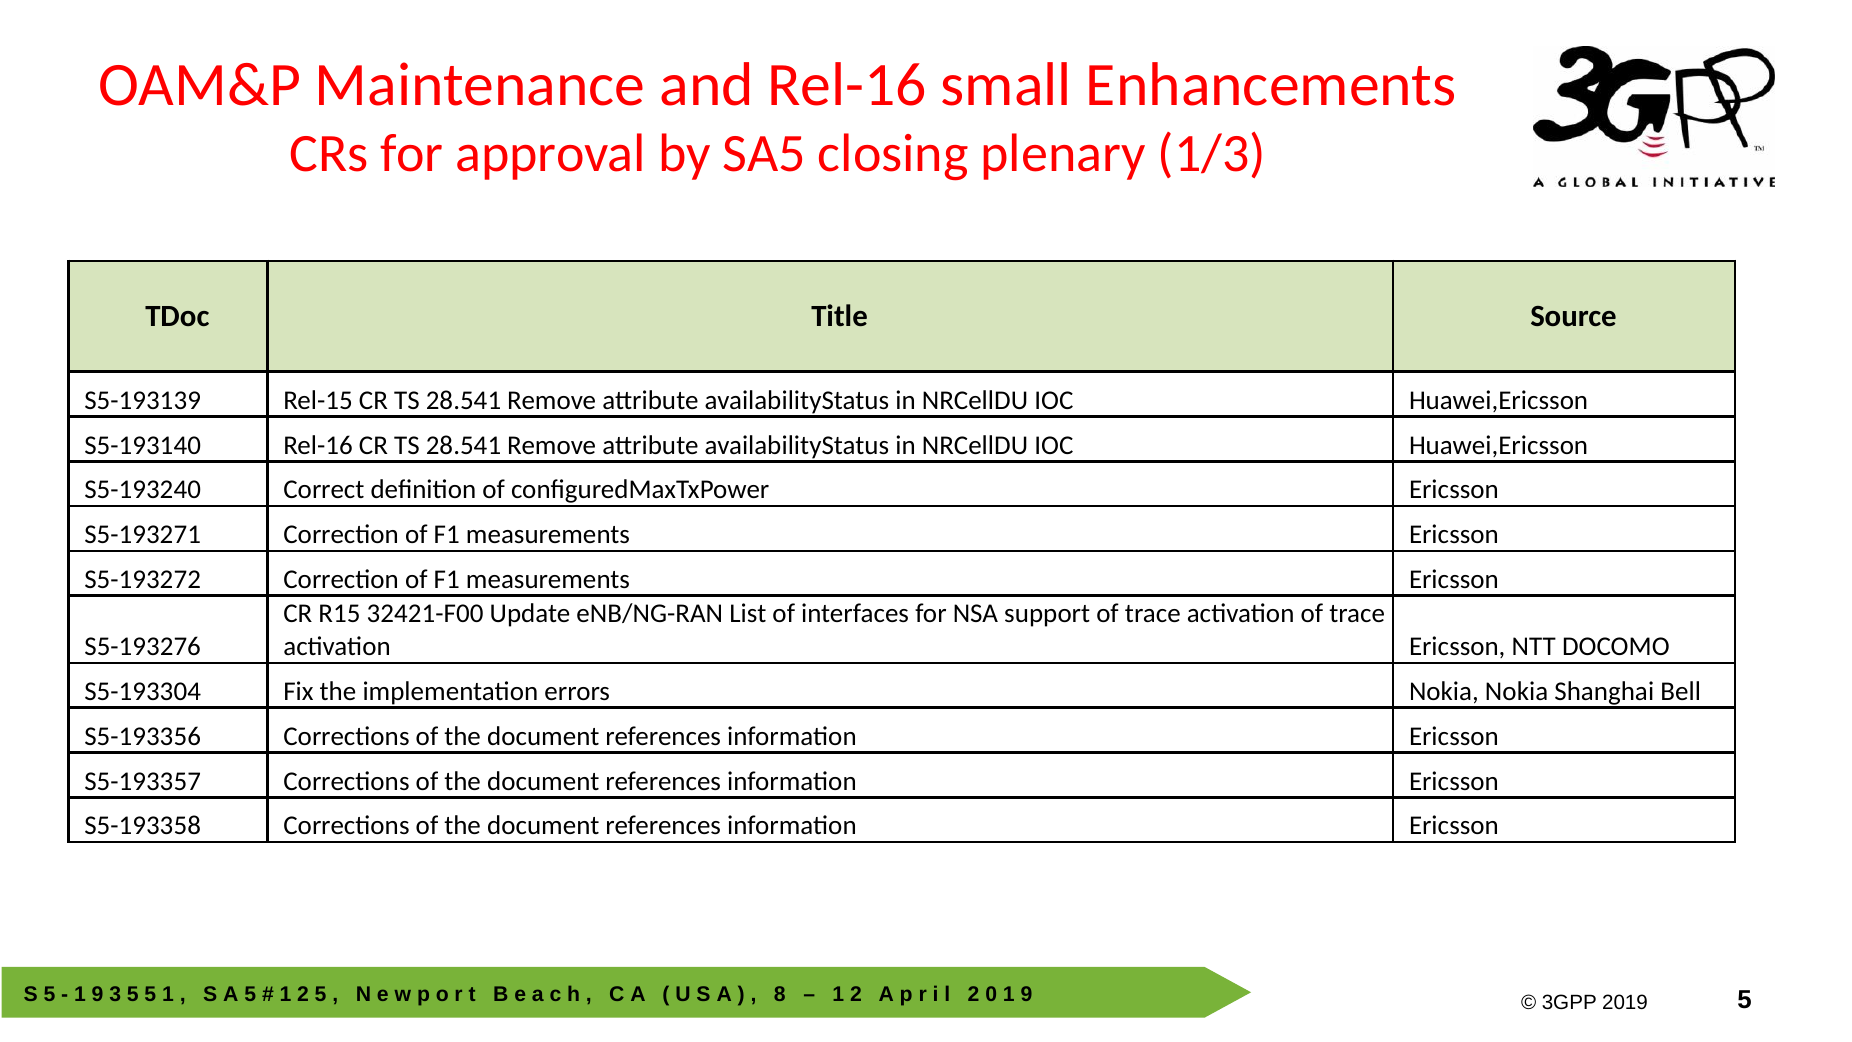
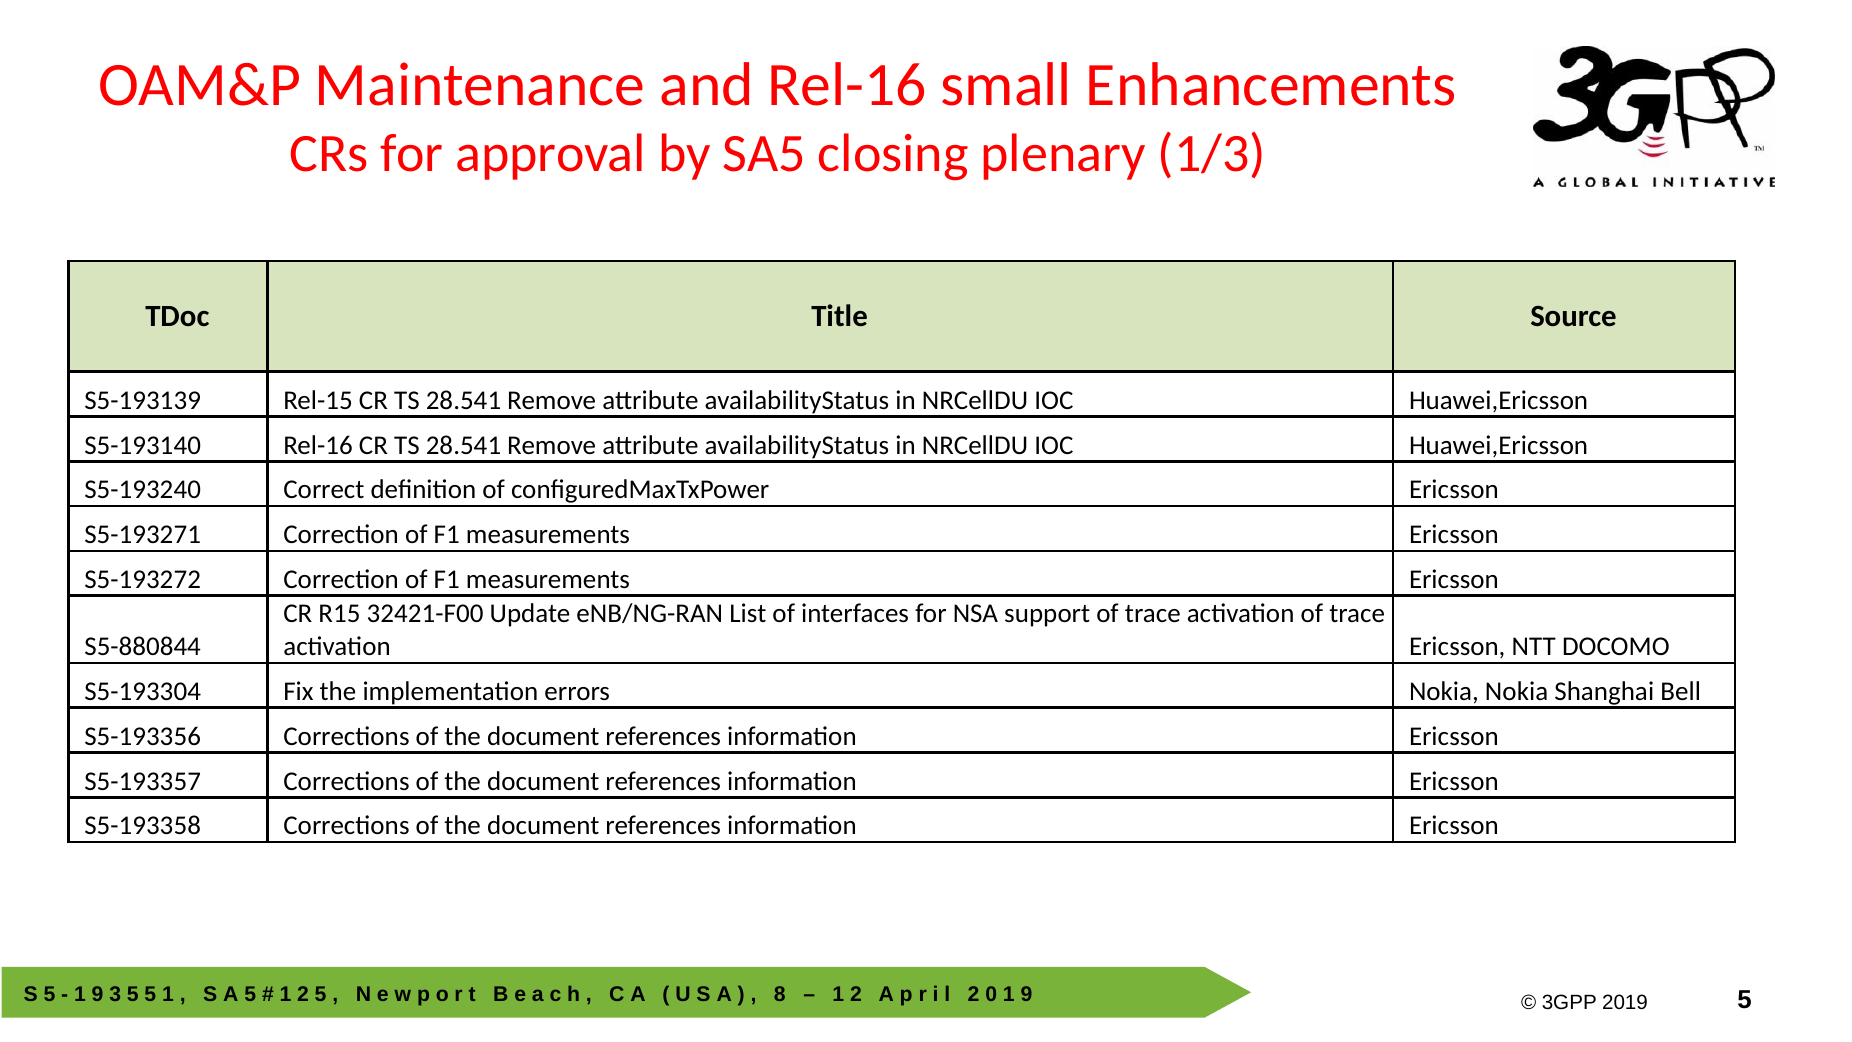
S5-193276: S5-193276 -> S5-880844 (143, 647)
